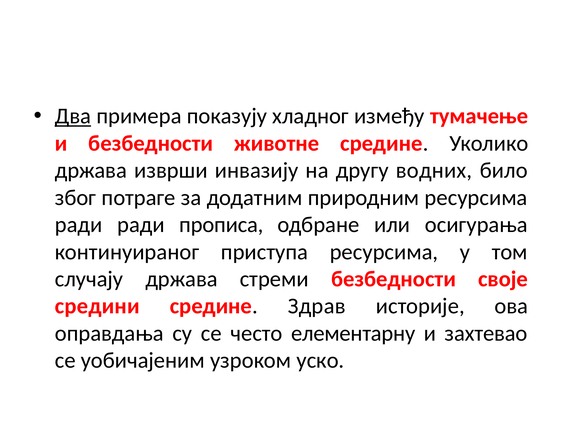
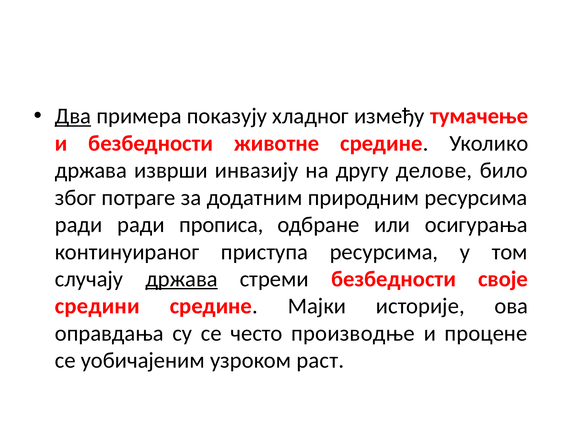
водних: водних -> делове (434, 171)
држава underline: none -> present (181, 279)
Здрав: Здрав -> Мајки (317, 307)
елeментарну: елeментарну -> производње (353, 334)
захтевао: захтевао -> процене (486, 334)
уско: уско -> раст (320, 361)
